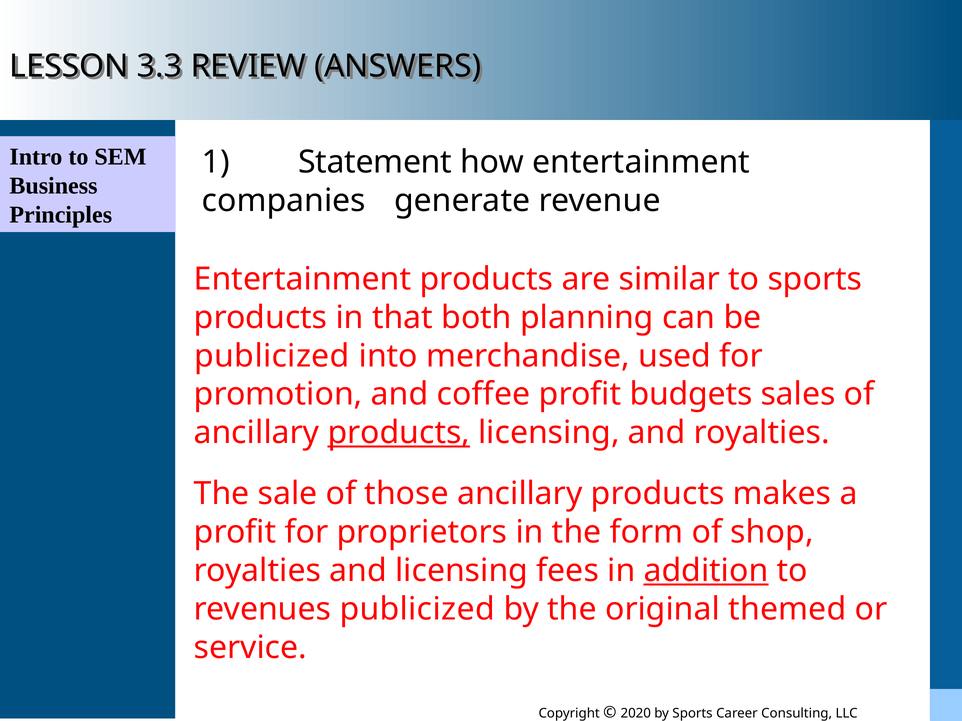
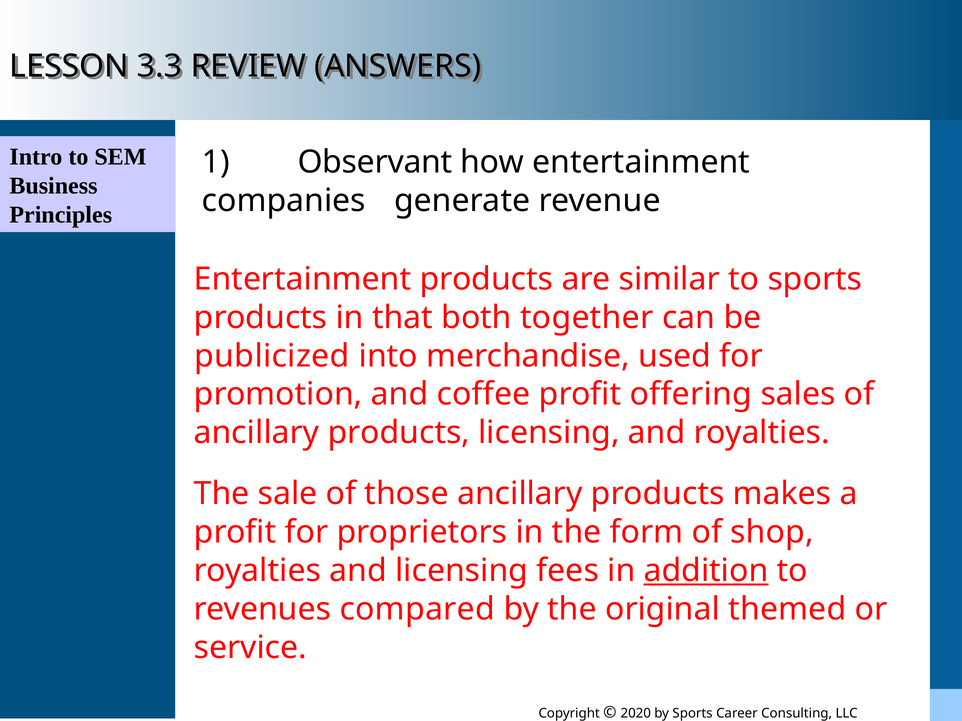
Statement: Statement -> Observant (375, 162)
planning: planning -> together (587, 318)
budgets: budgets -> offering (691, 395)
products underline: present -> none (399, 433)
revenues publicized: publicized -> compared (417, 610)
